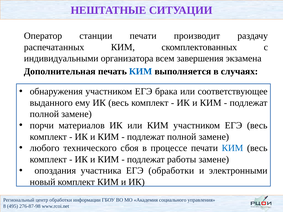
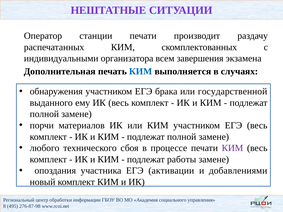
соответствующее: соответствующее -> государственной (233, 92)
КИМ colour: blue -> purple (232, 148)
ЕГЭ обработки: обработки -> активации (171, 171)
электронными: электронными -> добавлениями (238, 171)
